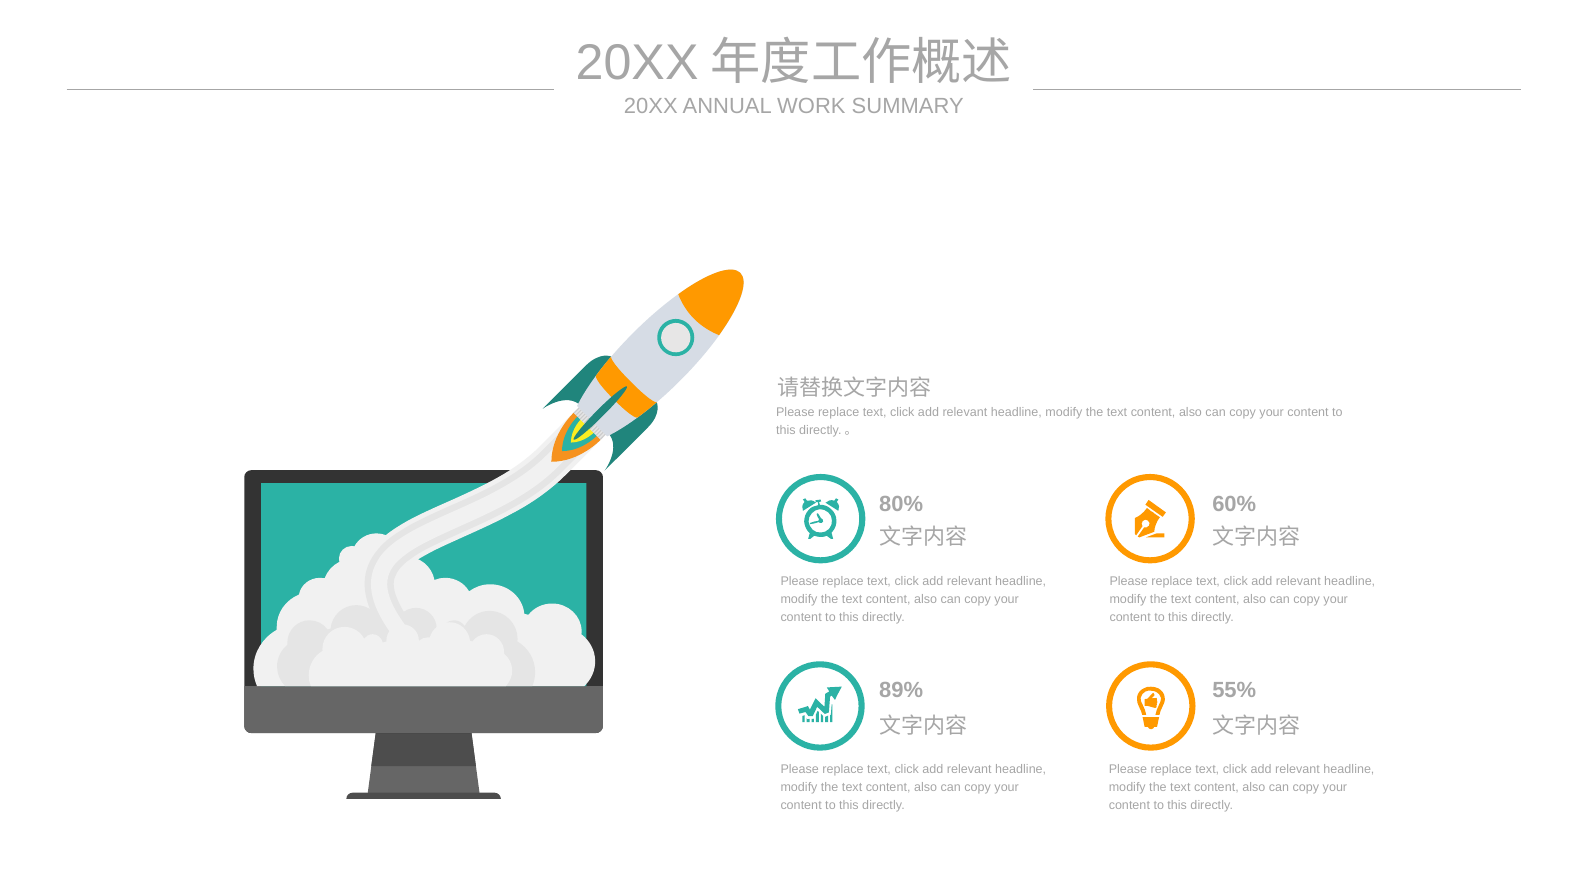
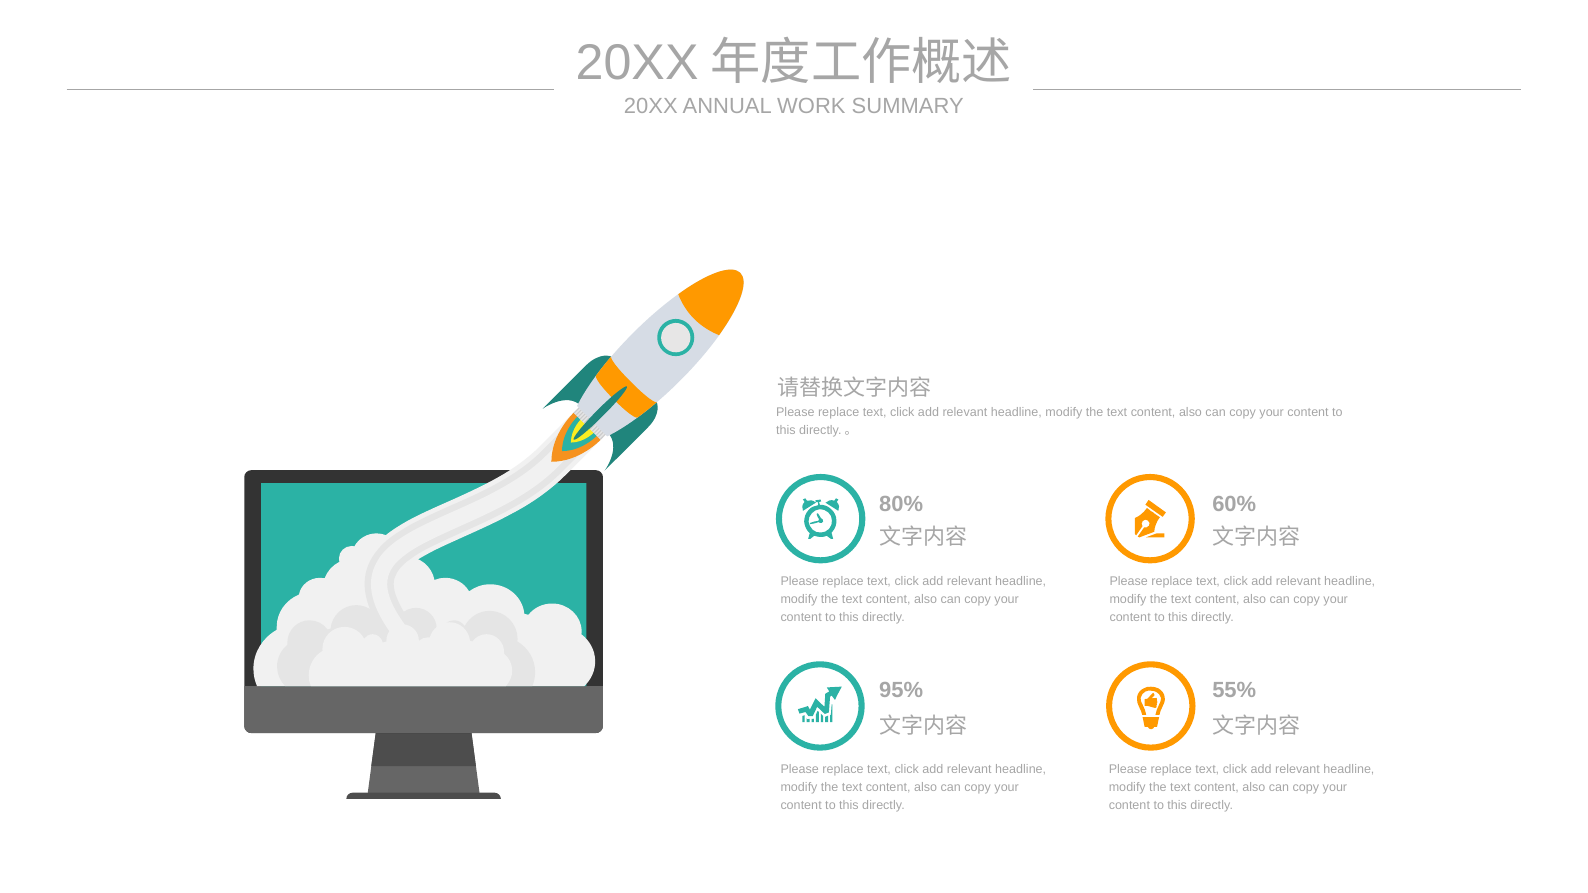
89%: 89% -> 95% (901, 691)
